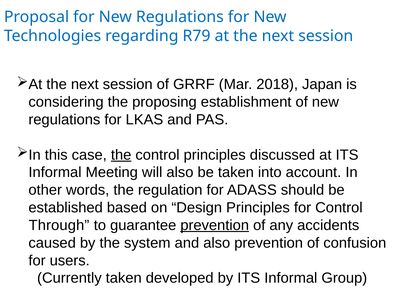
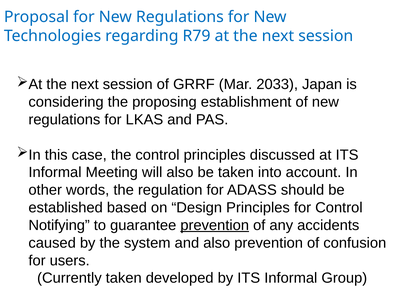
2018: 2018 -> 2033 (277, 84)
the underline: present -> none (121, 155)
Through: Through -> Notifying (59, 225)
